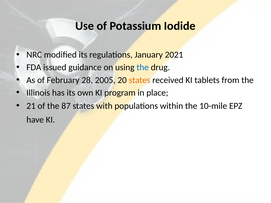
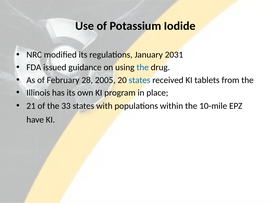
2021: 2021 -> 2031 (174, 55)
states colour: orange -> blue (140, 80)
87: 87 -> 33 (66, 106)
